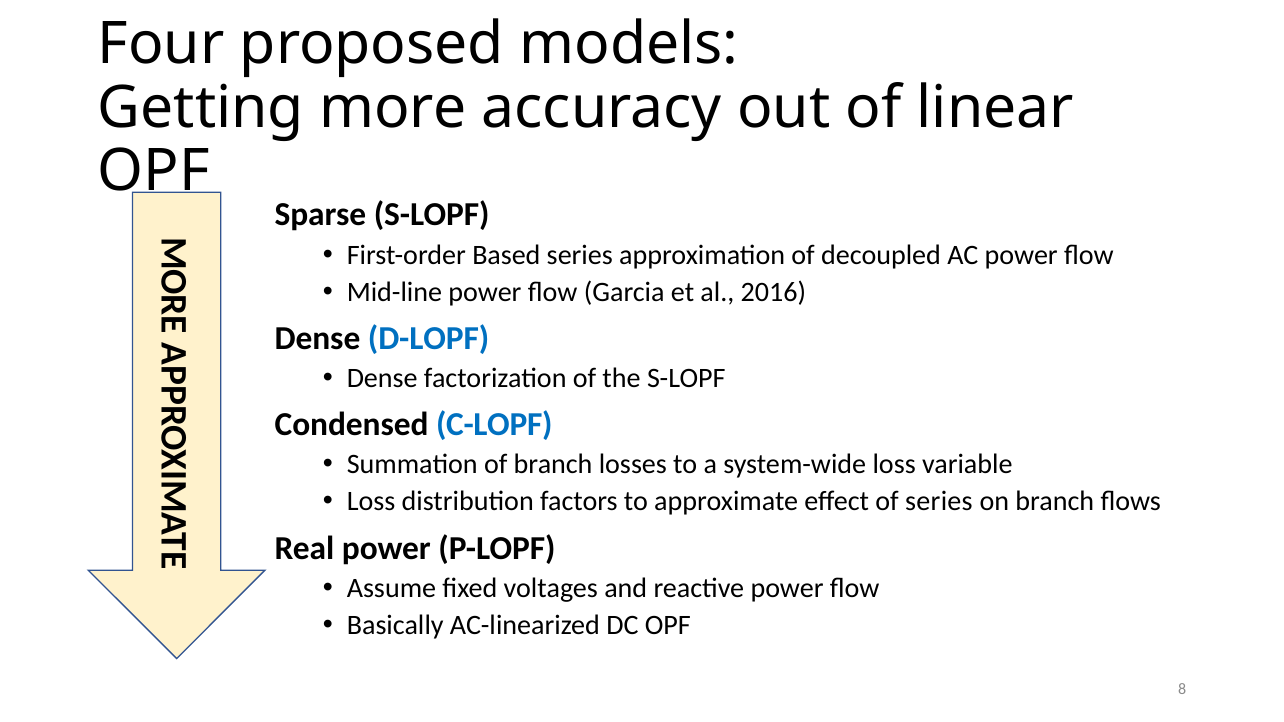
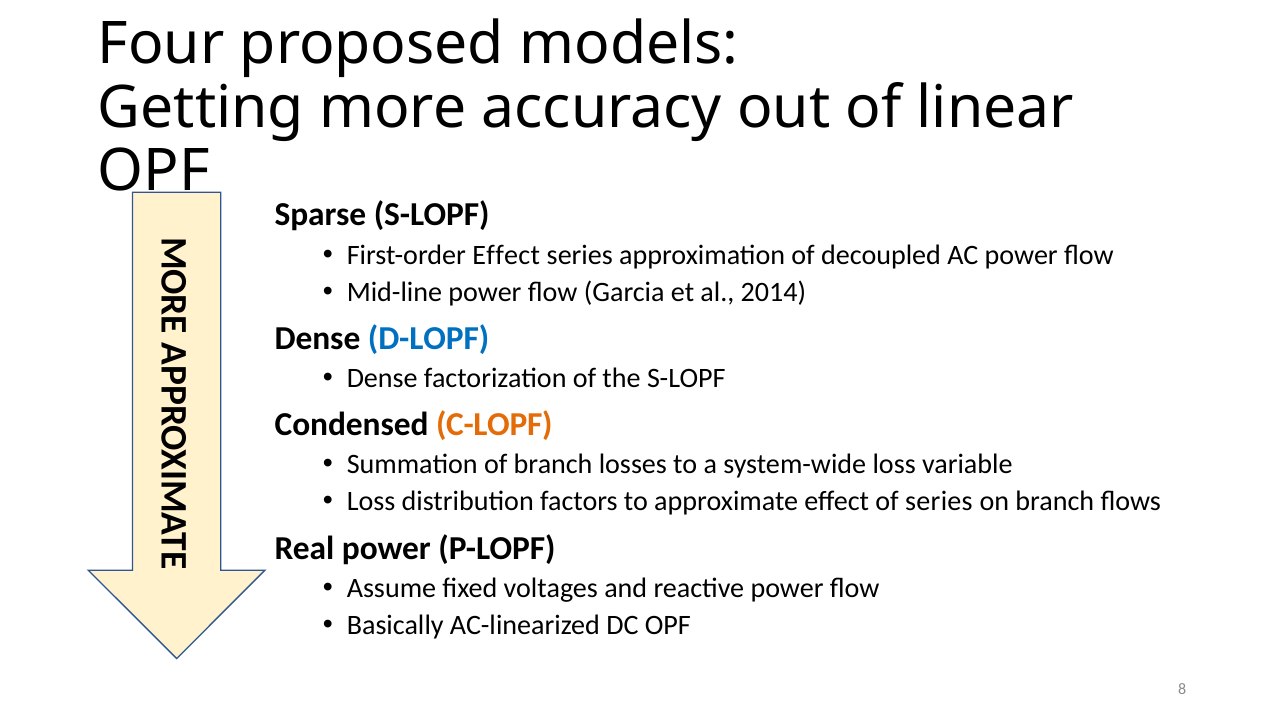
First-order Based: Based -> Effect (506, 255)
2016: 2016 -> 2014 (773, 292)
C-LOPF colour: blue -> orange (494, 425)
